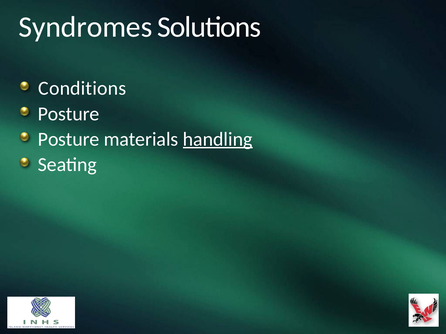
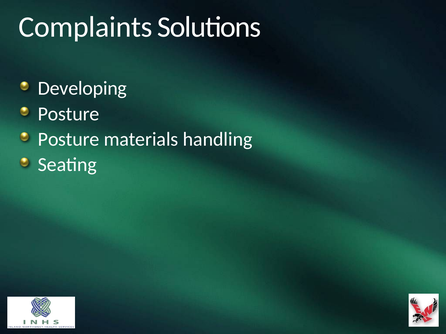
Syndromes: Syndromes -> Complaints (86, 27)
Conditions: Conditions -> Developing (82, 89)
handling underline: present -> none (218, 139)
